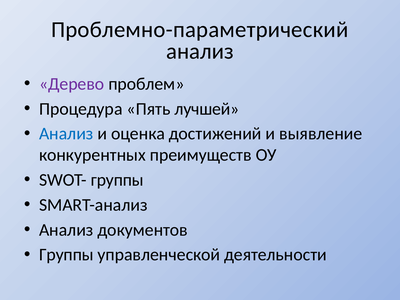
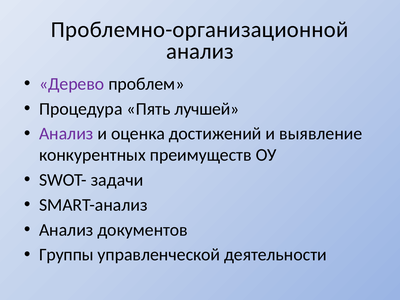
Проблемно-параметрический: Проблемно-параметрический -> Проблемно-организационной (200, 29)
Анализ colour: blue -> purple (66, 134)
SWOT- группы: группы -> задачи (117, 180)
